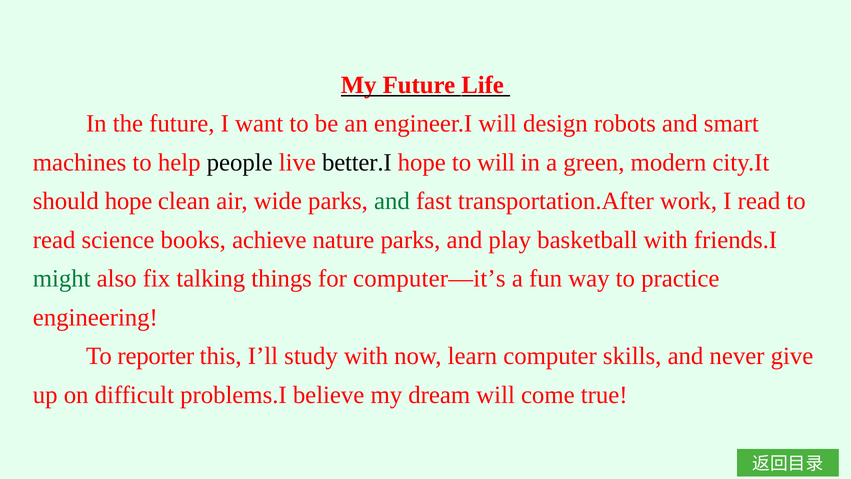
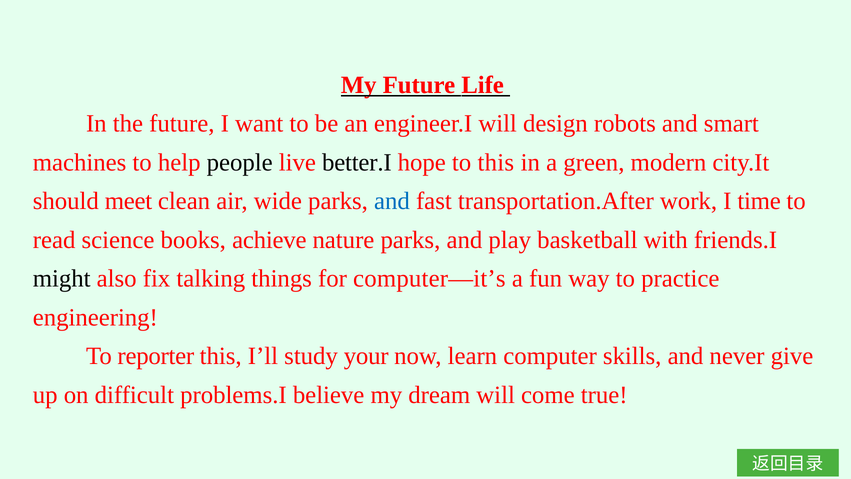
to will: will -> this (496, 162)
should hope: hope -> meet (129, 201)
and colour: green -> blue (392, 201)
I read: read -> time (759, 201)
might colour: green -> black (62, 279)
study with: with -> your (366, 356)
